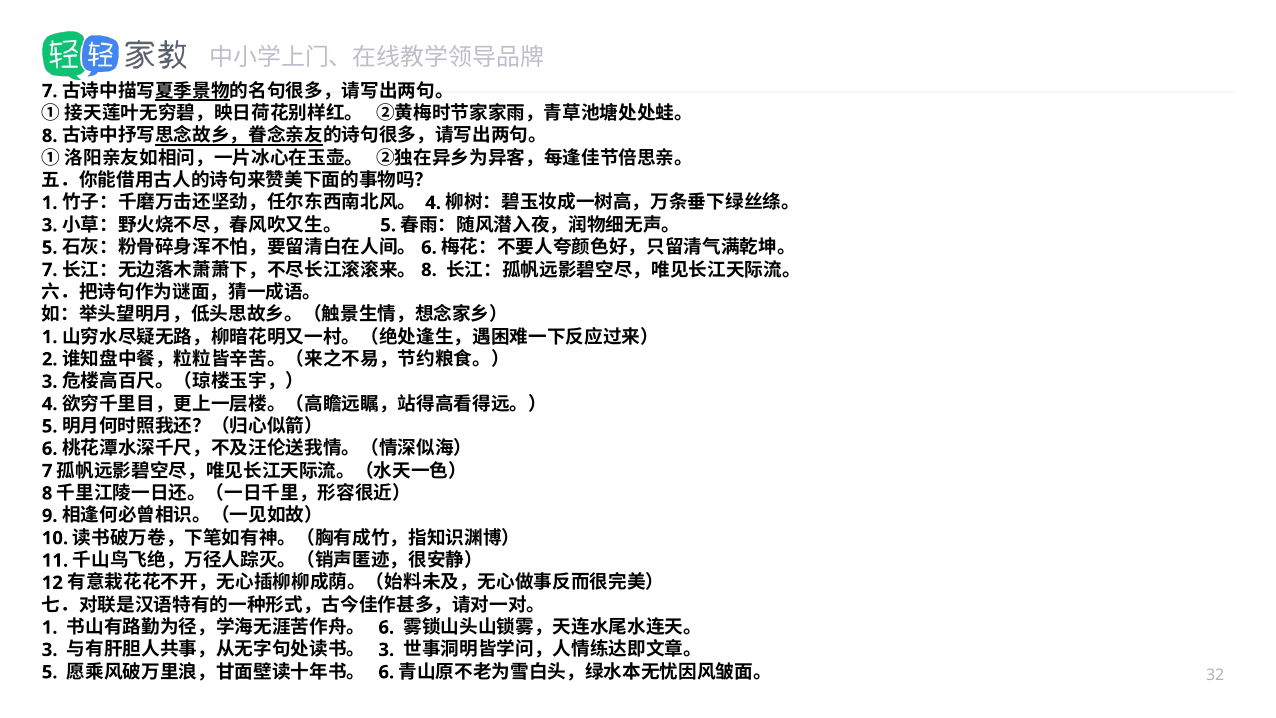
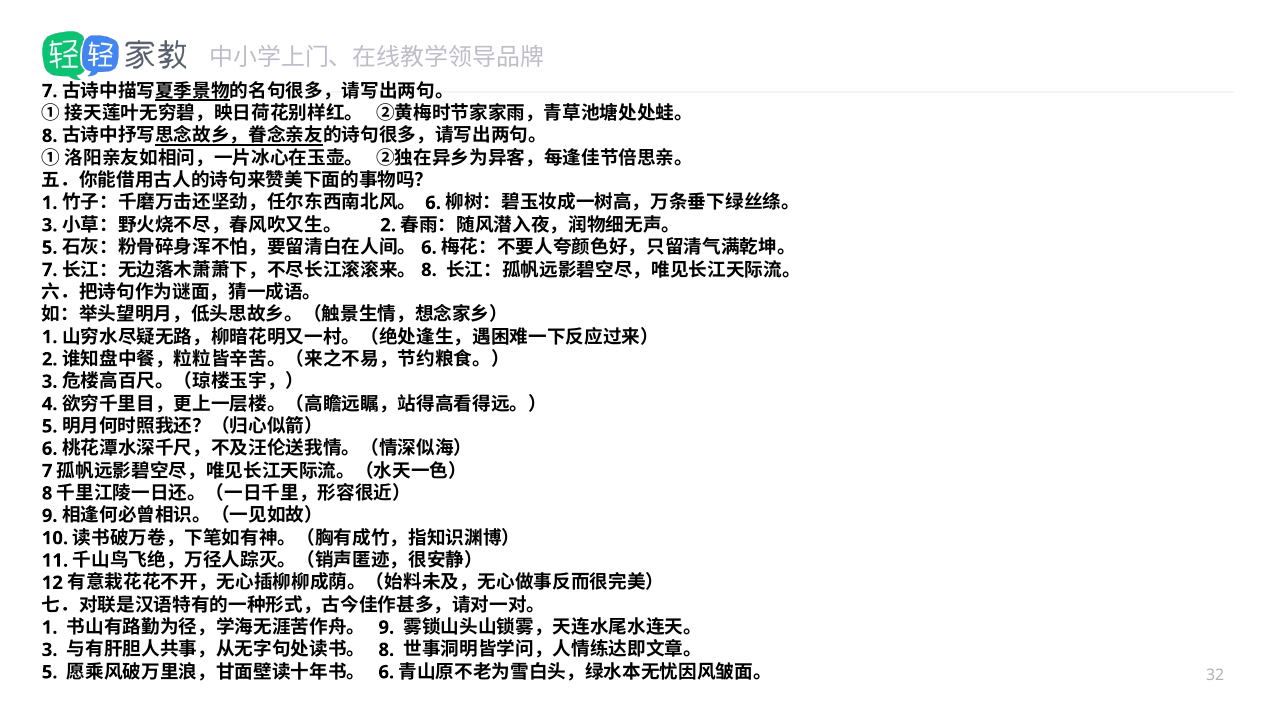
4: 4 -> 6 (433, 203)
5: 5 -> 2 (388, 225)
6: 6 -> 9 (386, 627)
3: 3 -> 8 (386, 650)
